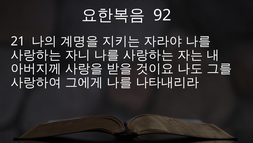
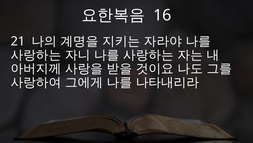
92: 92 -> 16 (162, 15)
